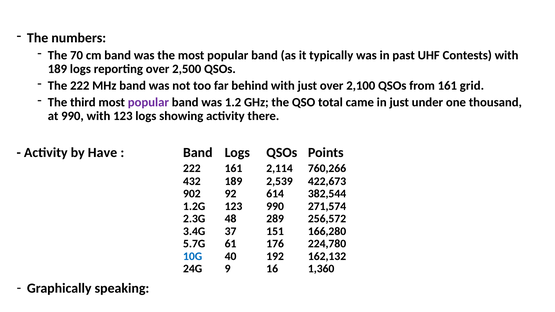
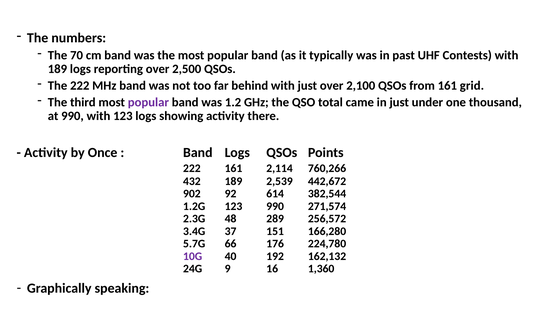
Have: Have -> Once (103, 153)
422,673: 422,673 -> 442,672 (327, 181)
61: 61 -> 66 (231, 244)
10G colour: blue -> purple (193, 256)
